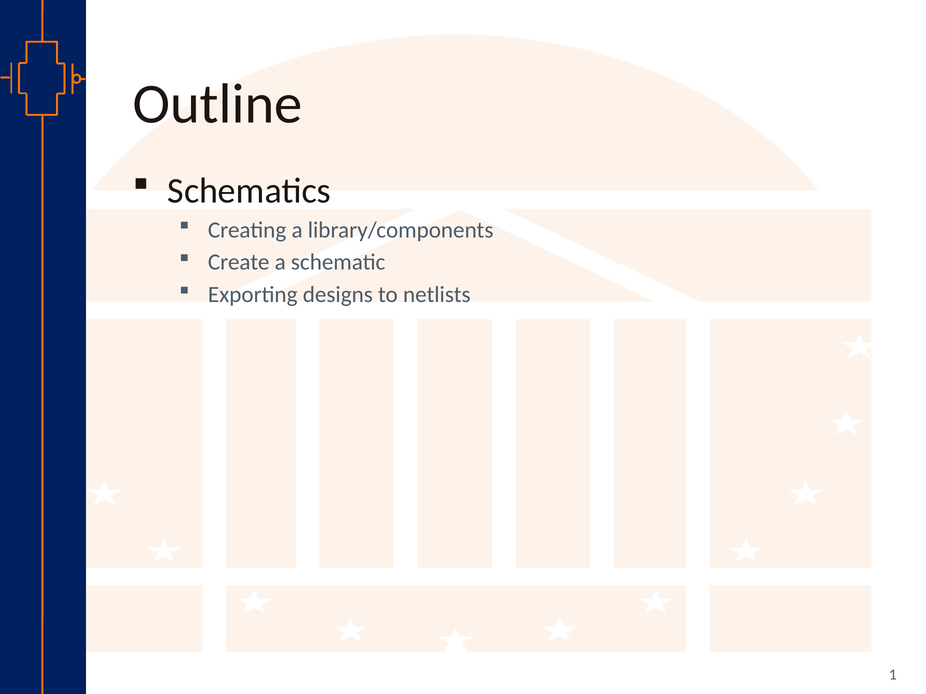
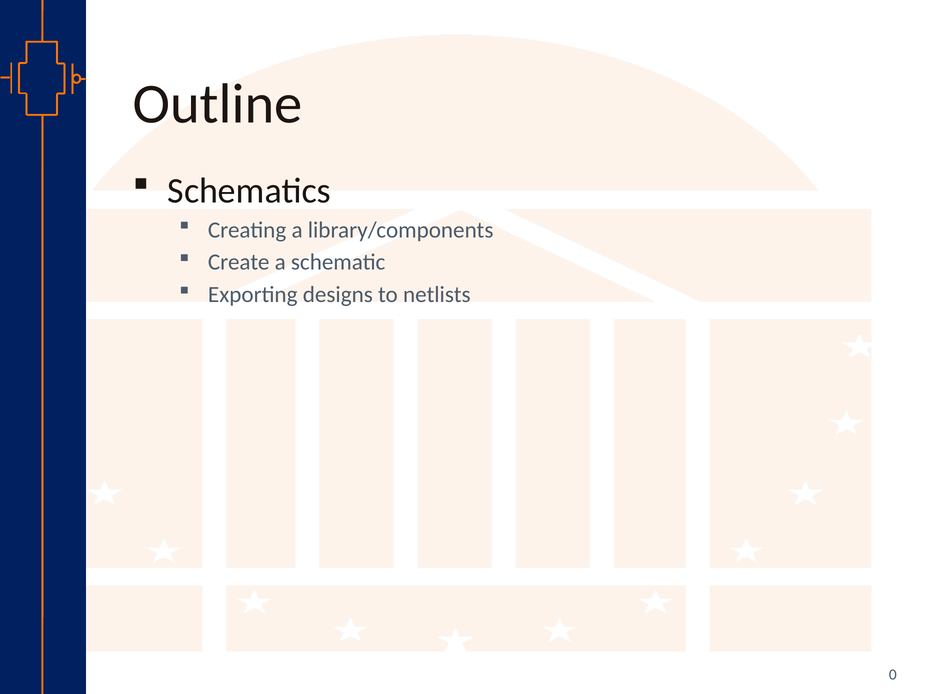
1: 1 -> 0 (893, 675)
